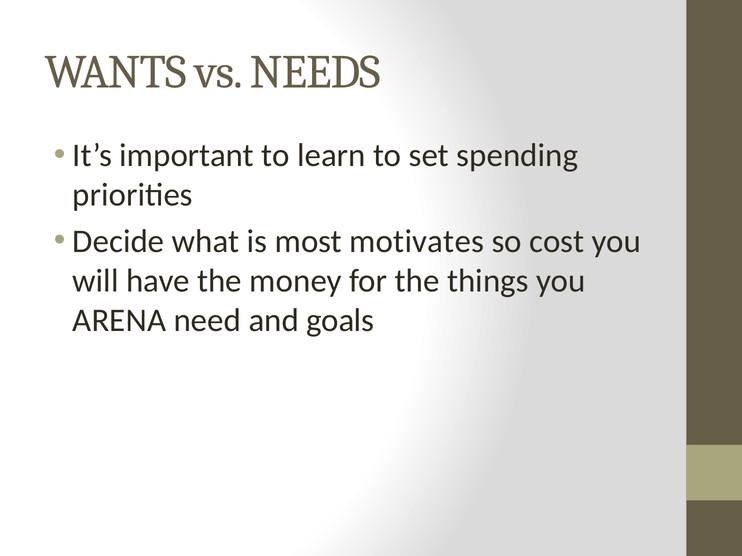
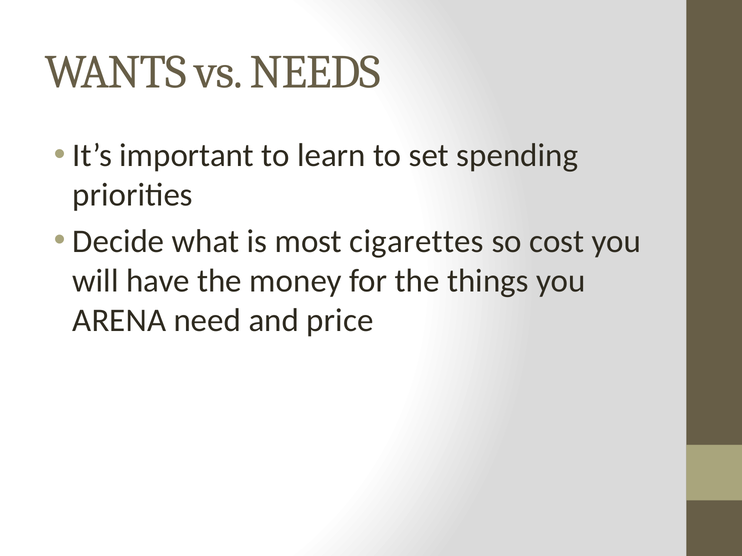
motivates: motivates -> cigarettes (417, 241)
goals: goals -> price (340, 321)
